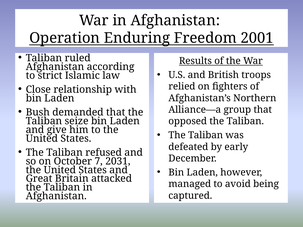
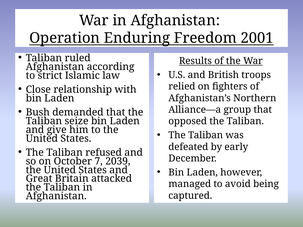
2031: 2031 -> 2039 (118, 161)
